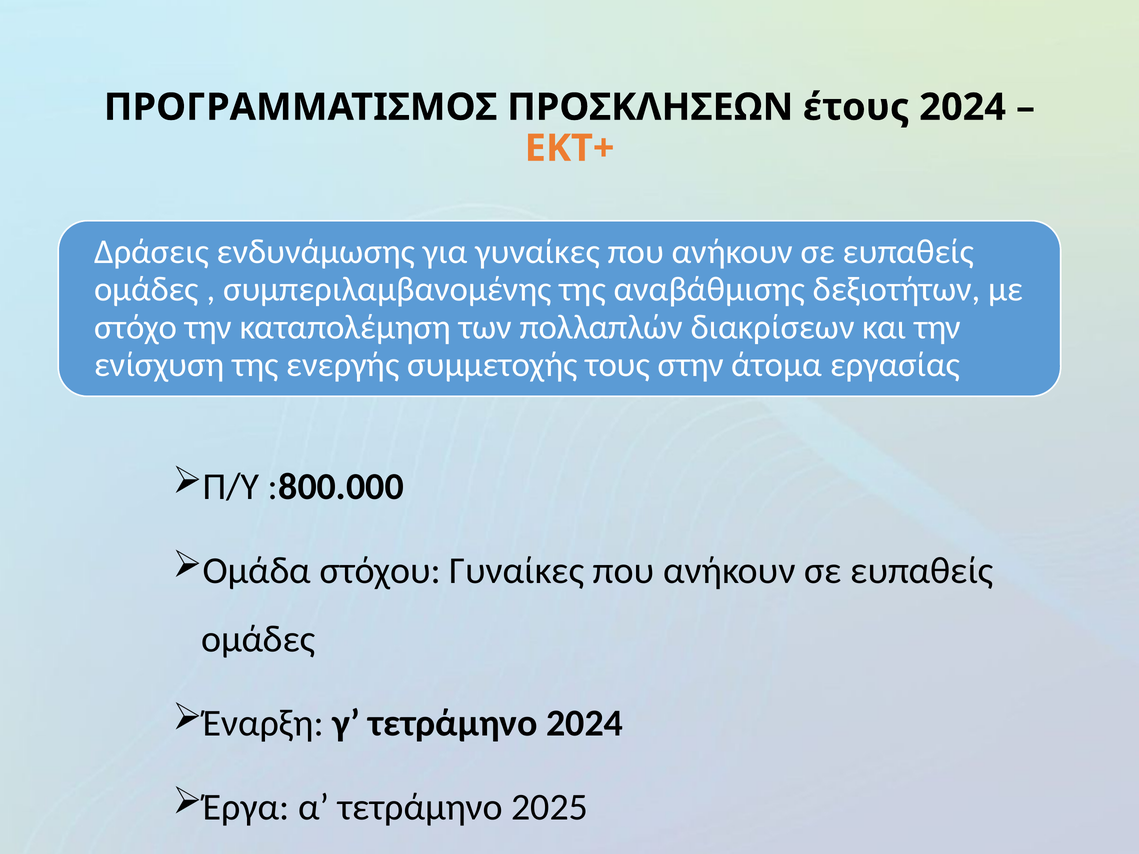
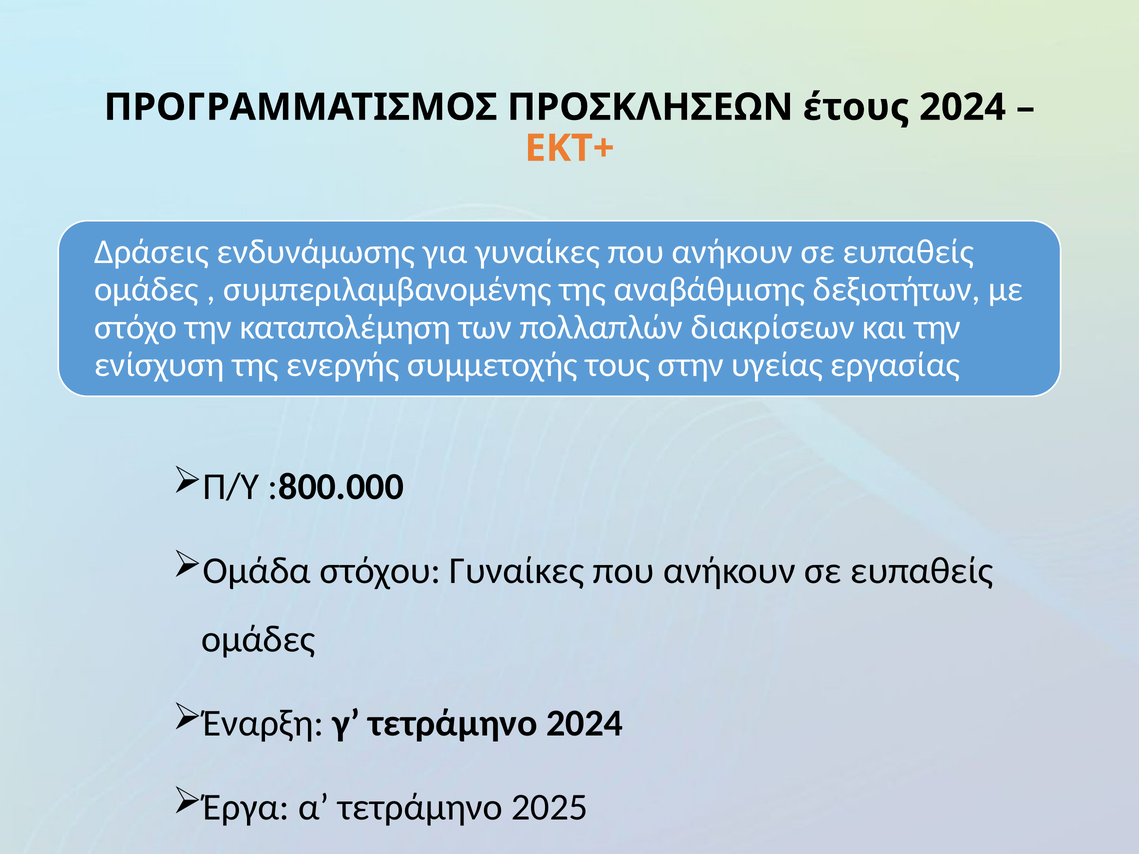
άτομα: άτομα -> υγείας (777, 365)
